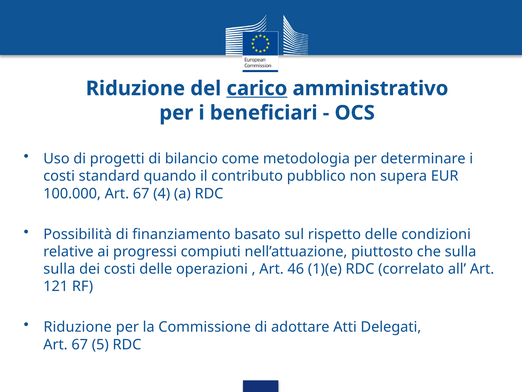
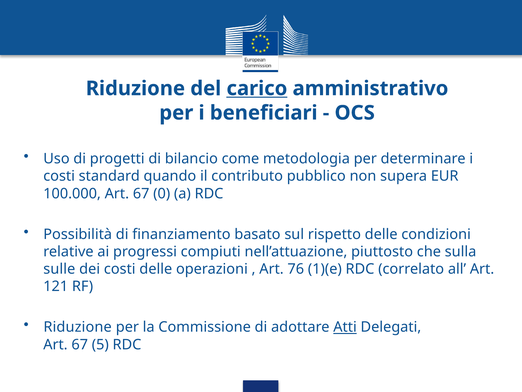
4: 4 -> 0 (162, 193)
sulla: sulla -> sulle (59, 269)
46: 46 -> 76 (296, 269)
Atti underline: none -> present (345, 327)
